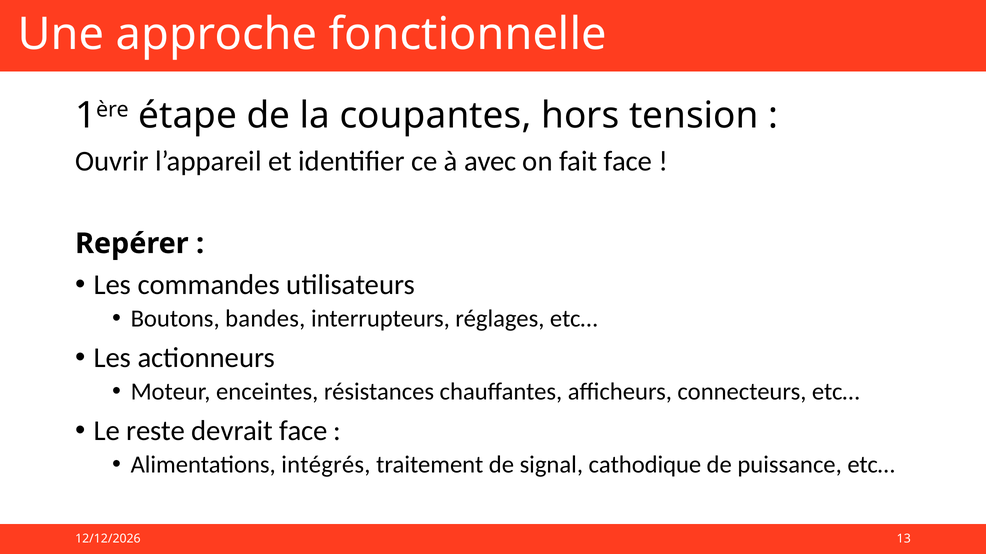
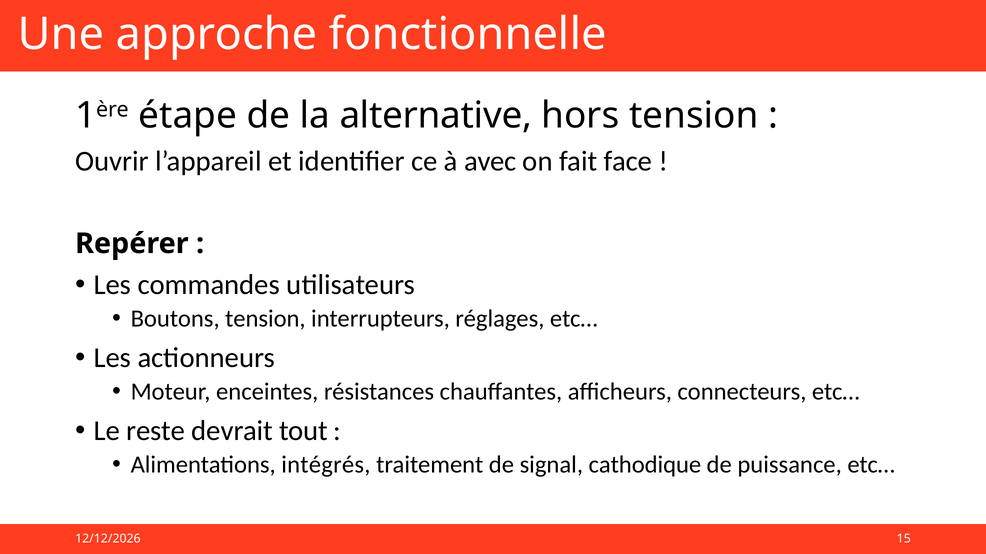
coupantes: coupantes -> alternative (436, 115)
Boutons bandes: bandes -> tension (265, 319)
devrait face: face -> tout (303, 431)
13: 13 -> 15 (904, 539)
